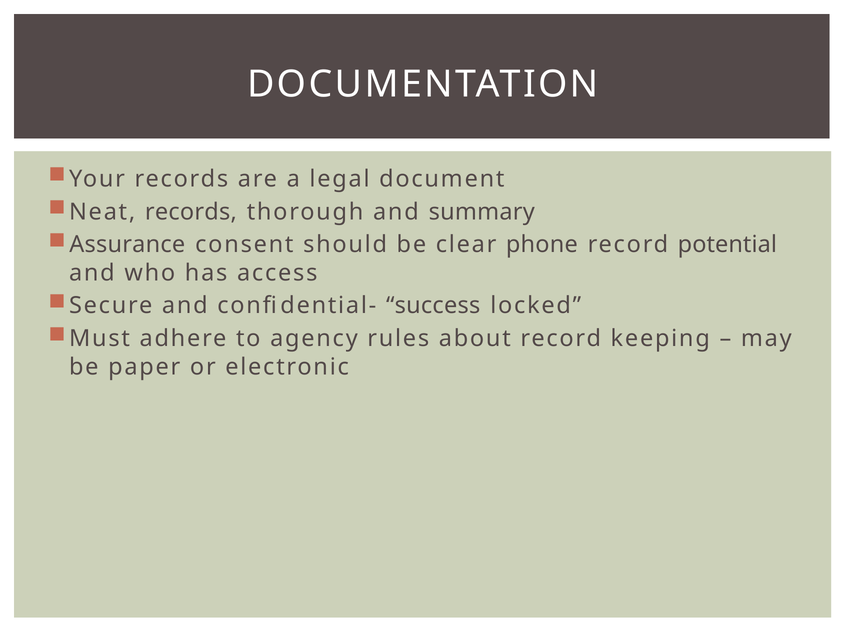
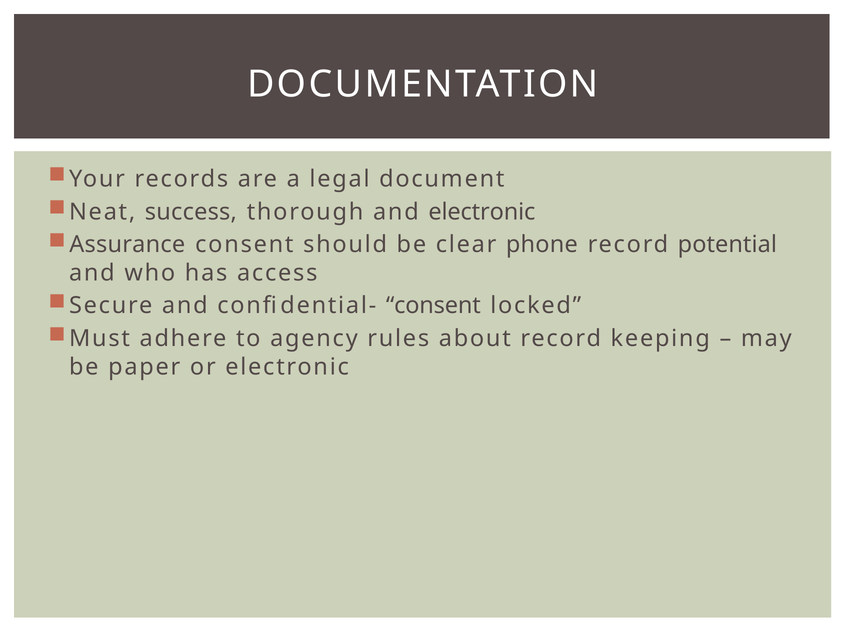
Neat records: records -> success (191, 212)
and summary: summary -> electronic (482, 212)
confidential- success: success -> consent (433, 306)
